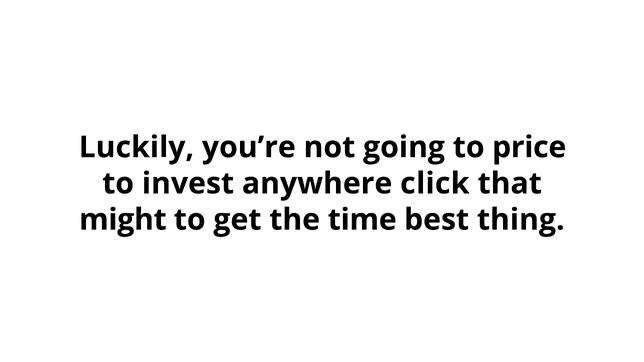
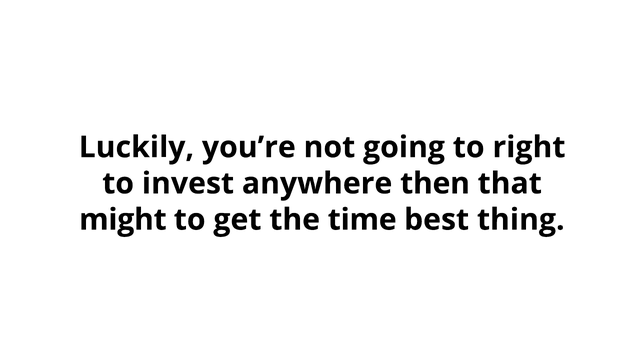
price: price -> right (529, 147)
click: click -> then (435, 184)
